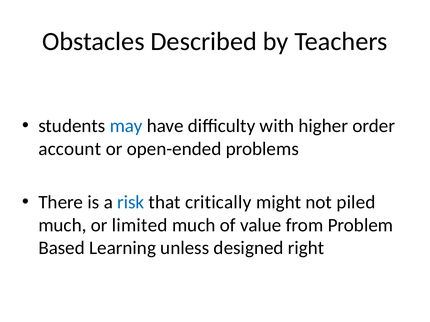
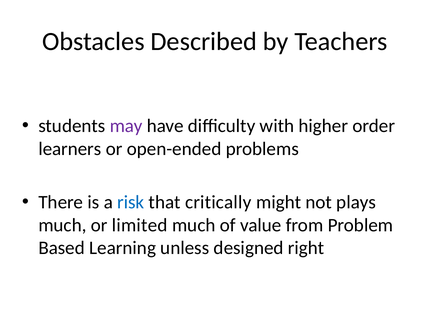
may colour: blue -> purple (126, 126)
account: account -> learners (70, 149)
piled: piled -> plays (356, 203)
